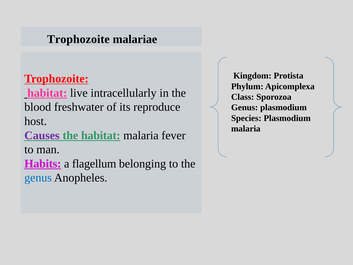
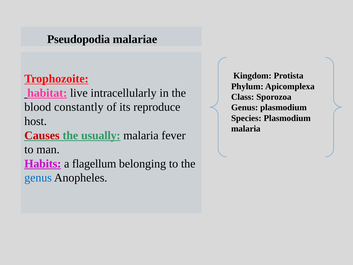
Trophozoite: Trophozoite -> Pseudopodia (79, 39)
freshwater: freshwater -> constantly (79, 107)
Causes colour: purple -> red (42, 135)
the habitat: habitat -> usually (101, 135)
